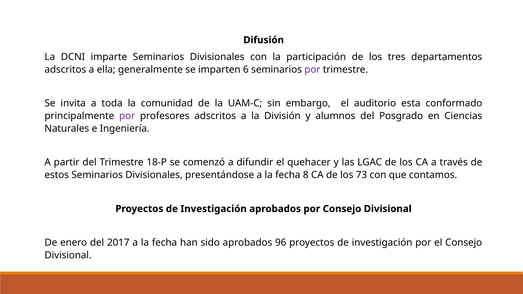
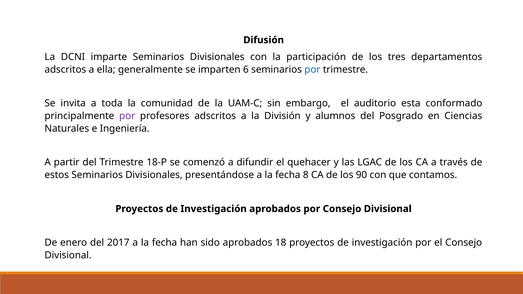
por colour: purple -> blue (312, 70)
73: 73 -> 90 (361, 175)
96: 96 -> 18 (281, 243)
